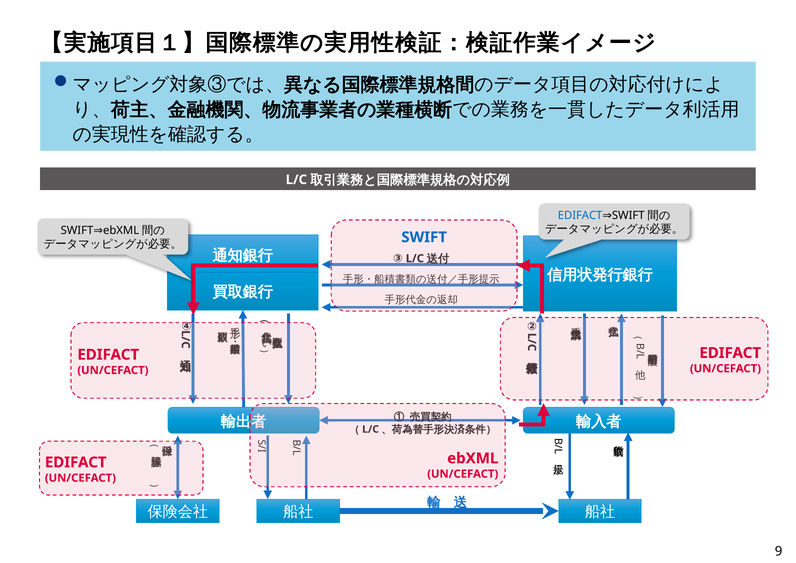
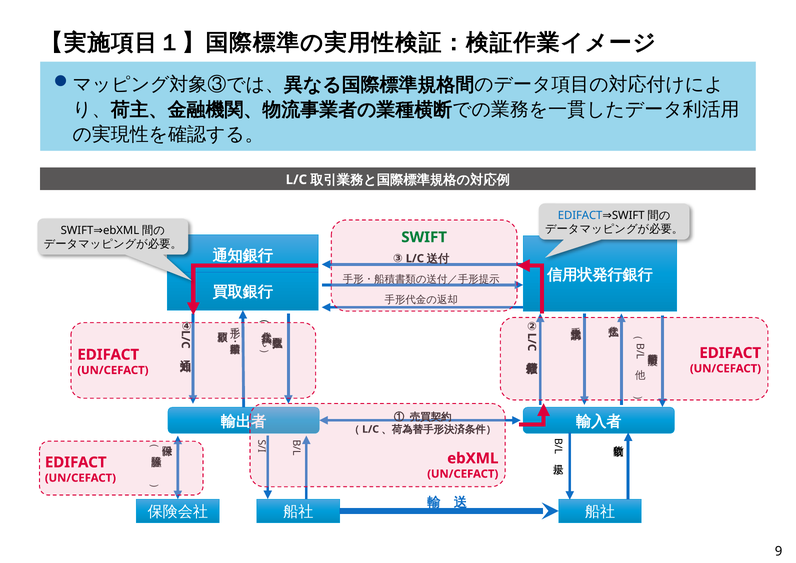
SWIFT colour: blue -> green (424, 237)
